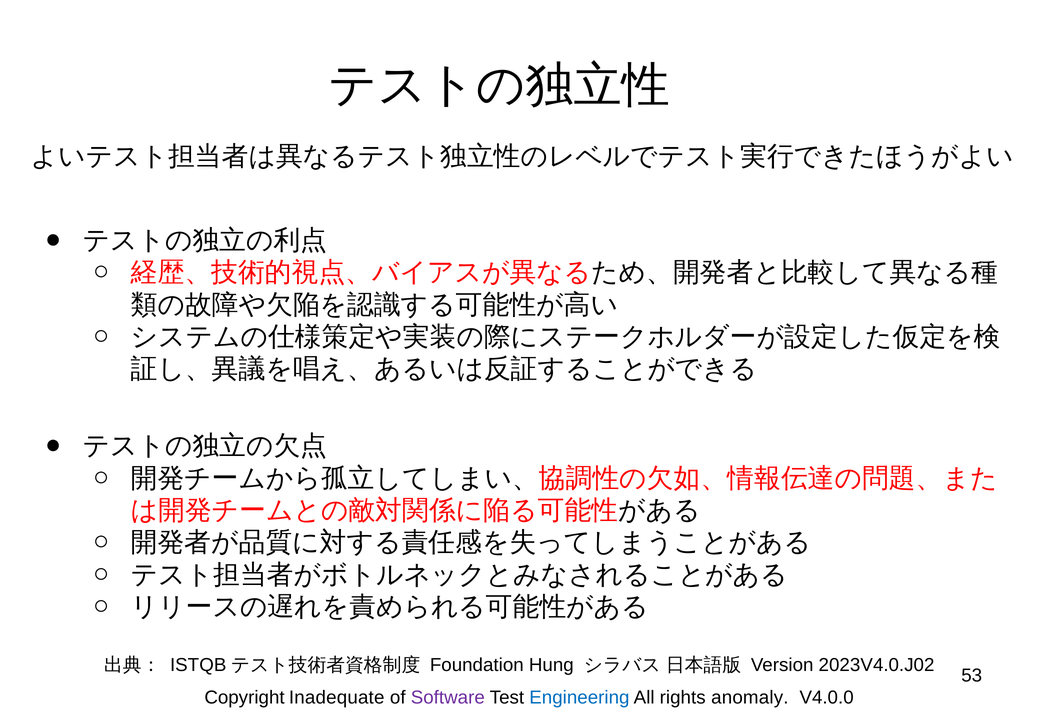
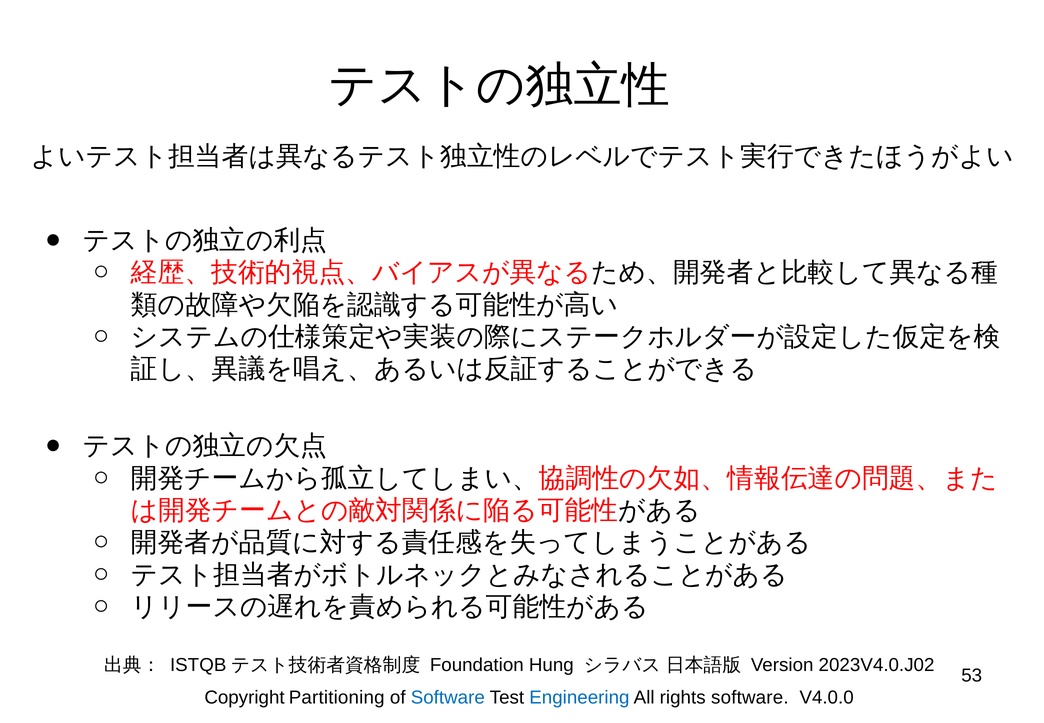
Inadequate: Inadequate -> Partitioning (337, 697)
Software colour: purple -> blue (448, 697)
rights anomaly: anomaly -> software (750, 697)
